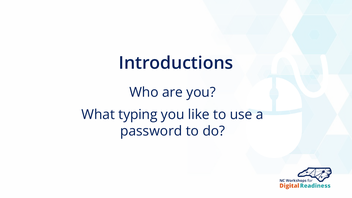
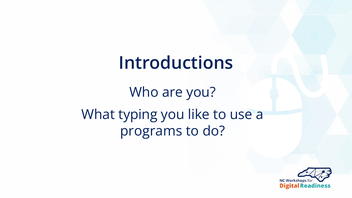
password: password -> programs (151, 131)
